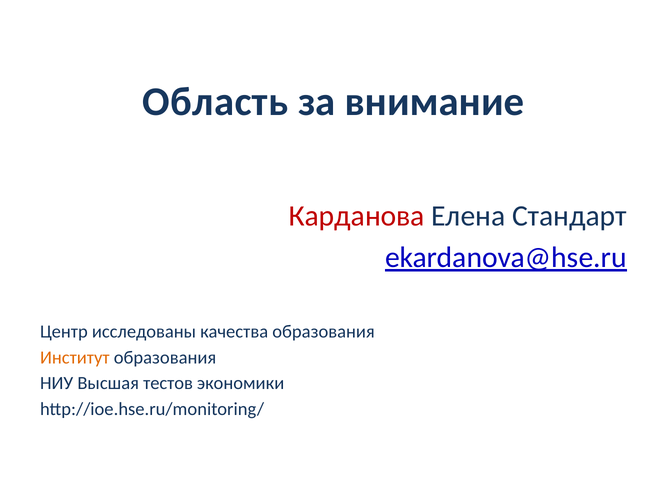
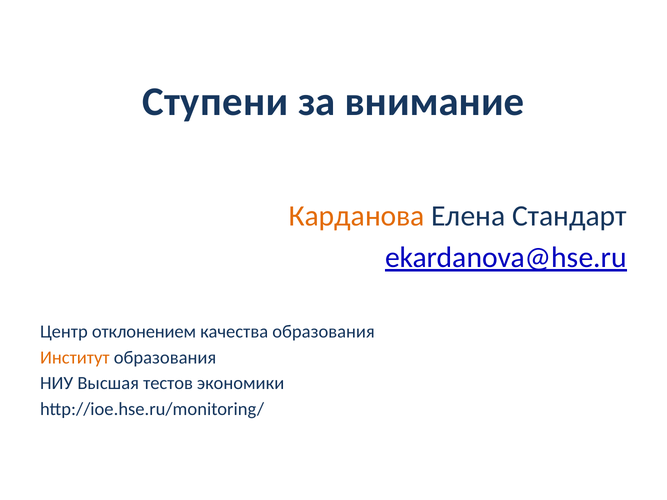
Область: Область -> Ступени (215, 102)
Карданова colour: red -> orange (357, 216)
исследованы: исследованы -> отклонением (144, 332)
